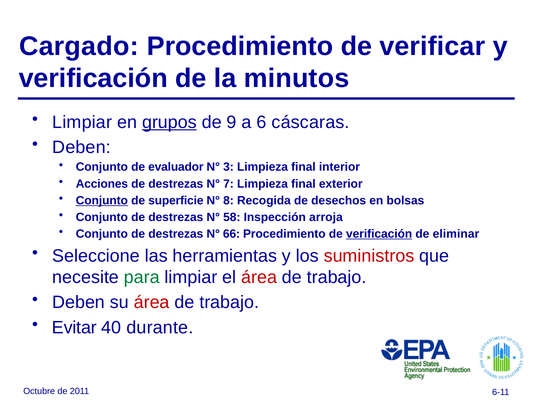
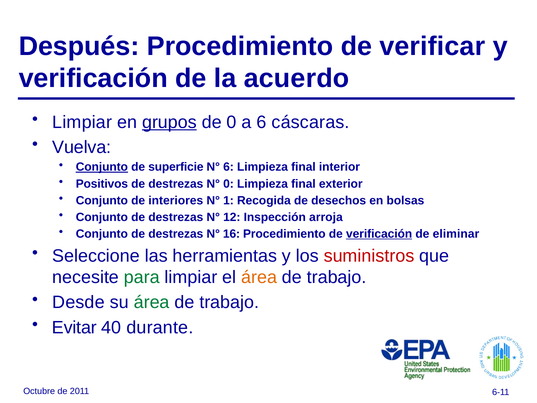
Cargado: Cargado -> Después (79, 46)
minutos: minutos -> acuerdo (297, 78)
de 9: 9 -> 0 (232, 122)
Deben: Deben -> Vuelva (82, 147)
Conjunto underline: none -> present (102, 167)
evaluador: evaluador -> superficie (176, 167)
N° 3: 3 -> 6 (228, 167)
Acciones: Acciones -> Positivos (102, 184)
N° 7: 7 -> 0 (228, 184)
Conjunto underline: present -> none (102, 200)
superficie: superficie -> interiores (176, 200)
8: 8 -> 1 (228, 200)
58: 58 -> 12 (232, 217)
66: 66 -> 16 (231, 234)
área colour: red -> orange (259, 277)
Deben: Deben -> Desde (79, 302)
área colour: red -> green (152, 302)
